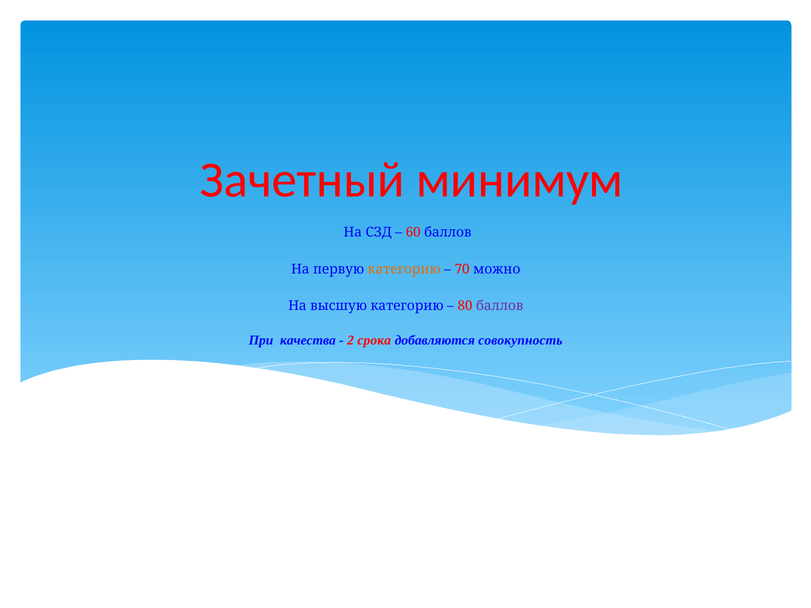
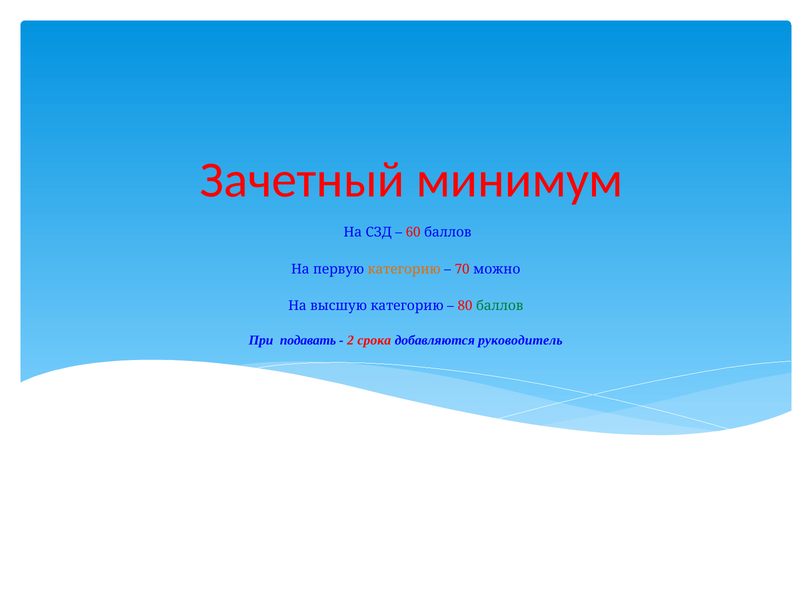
баллов colour: purple -> green (500, 306)
качества: качества -> подавать (308, 340)
совокупность: совокупность -> руководитель (520, 340)
